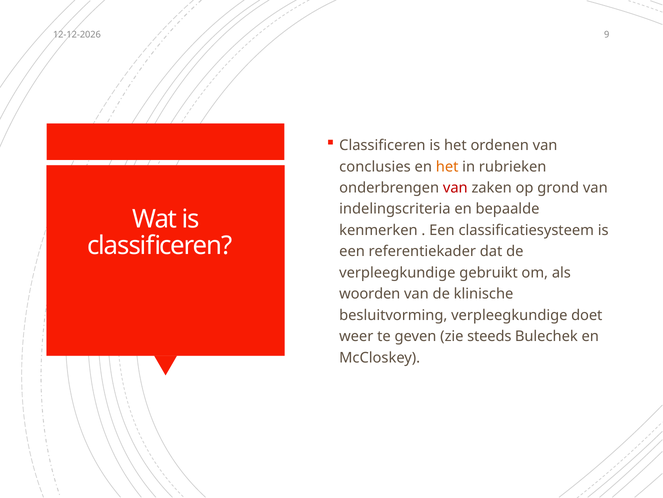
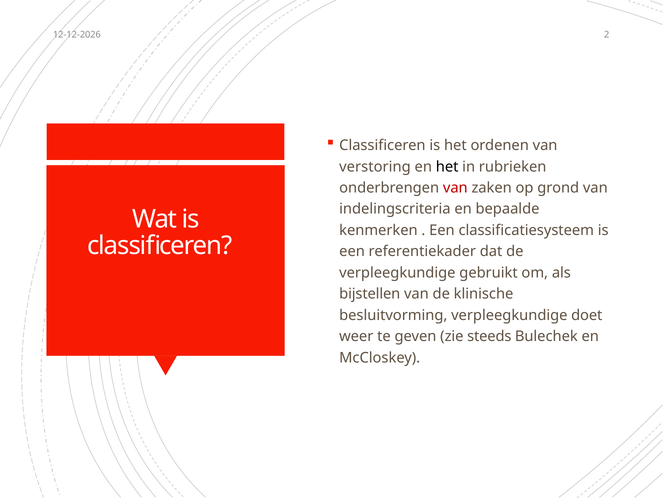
9: 9 -> 2 (607, 35)
conclusies: conclusies -> verstoring (375, 166)
het colour: orange -> black (447, 166)
woorden: woorden -> bijstellen (370, 294)
